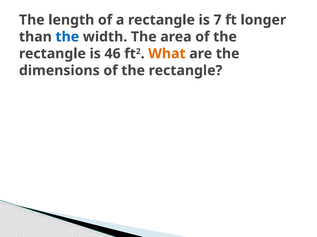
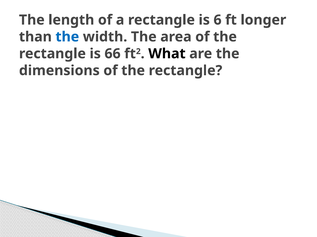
7: 7 -> 6 (218, 20)
46: 46 -> 66 (113, 54)
What colour: orange -> black (167, 54)
